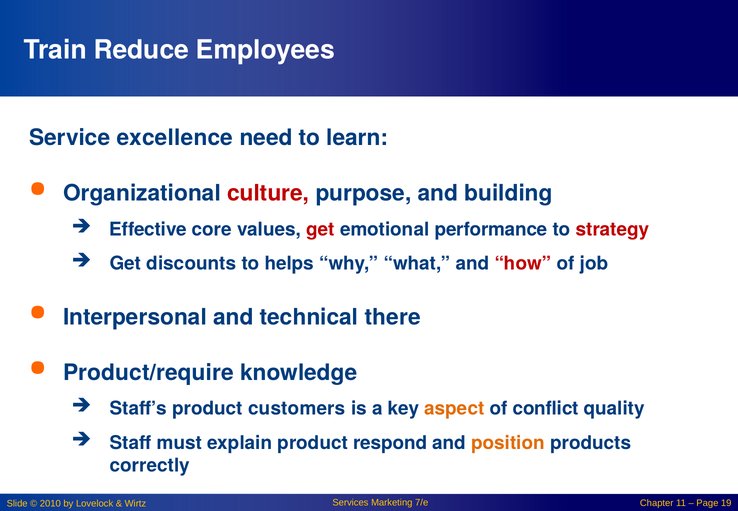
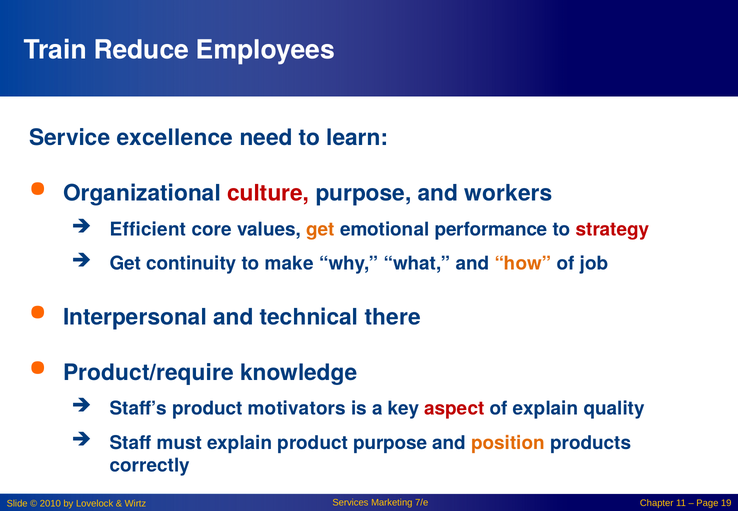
building: building -> workers (508, 193)
Effective: Effective -> Efficient (148, 229)
get colour: red -> orange (320, 229)
discounts: discounts -> continuity (191, 263)
helps: helps -> make (289, 263)
how colour: red -> orange (523, 263)
customers: customers -> motivators (297, 409)
aspect colour: orange -> red (454, 409)
of conflict: conflict -> explain (546, 409)
product respond: respond -> purpose (390, 443)
